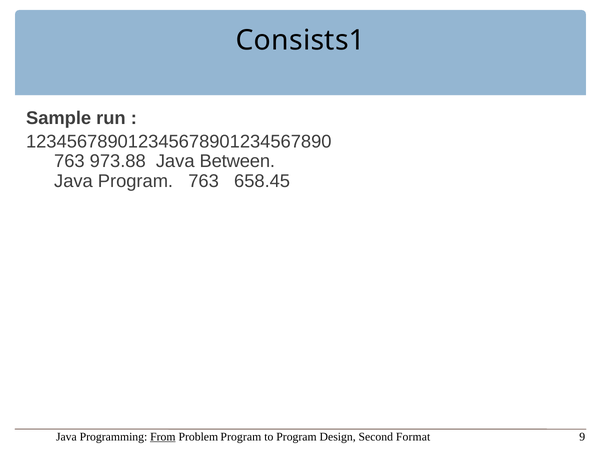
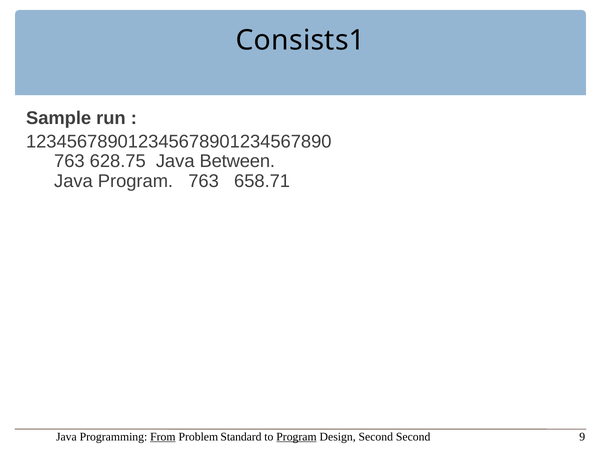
973.88: 973.88 -> 628.75 (118, 161)
658.45: 658.45 -> 658.71 (262, 181)
Problem Program: Program -> Standard (241, 437)
Program underline: none -> present (296, 437)
Second Format: Format -> Second (413, 437)
